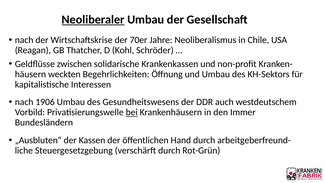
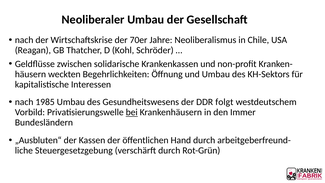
Neoliberaler underline: present -> none (93, 20)
1906: 1906 -> 1985 (45, 102)
auch: auch -> folgt (224, 102)
